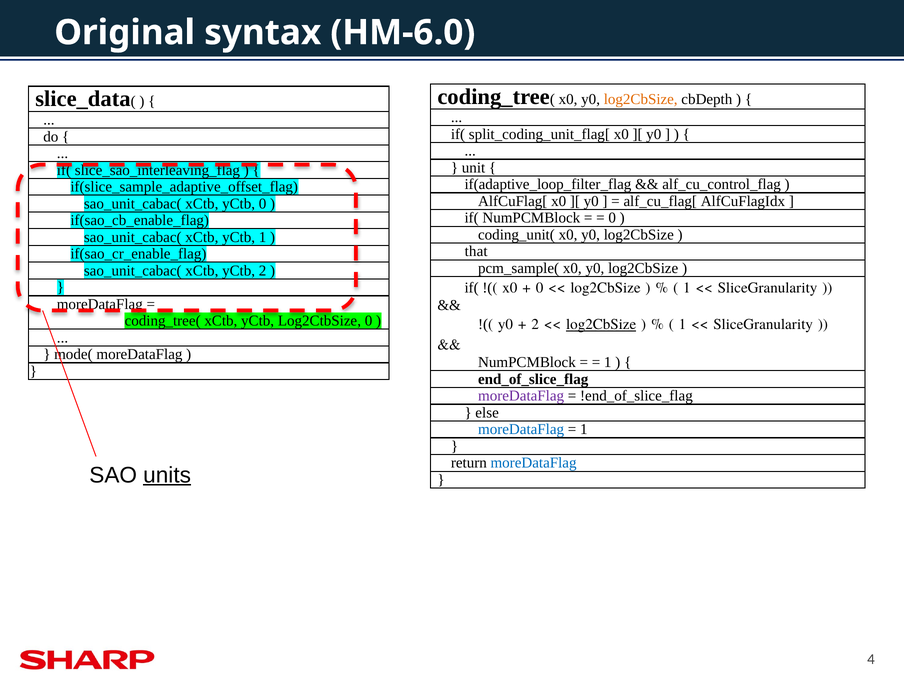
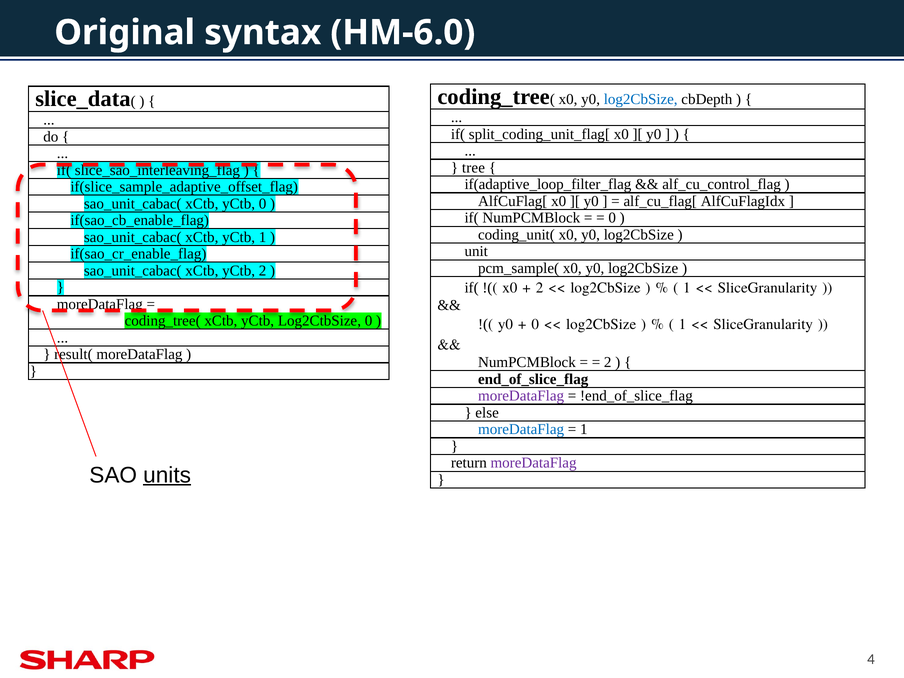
log2CbSize colour: orange -> blue (641, 99)
unit: unit -> tree (473, 168)
that: that -> unit (476, 251)
0: 0 -> 2 (540, 288)
2: 2 -> 0 (535, 325)
log2CbSize underline: present -> none (601, 325)
mode(: mode( -> result( (73, 354)
1: 1 -> 2 (608, 362)
moreDataFlag colour: blue -> purple (534, 463)
